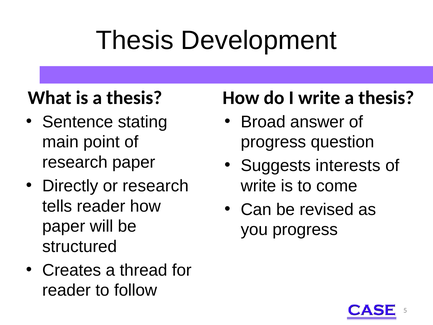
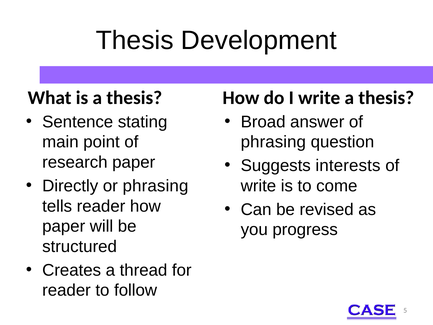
progress: progress -> phrasing (273, 142)
or research: research -> phrasing (156, 186)
